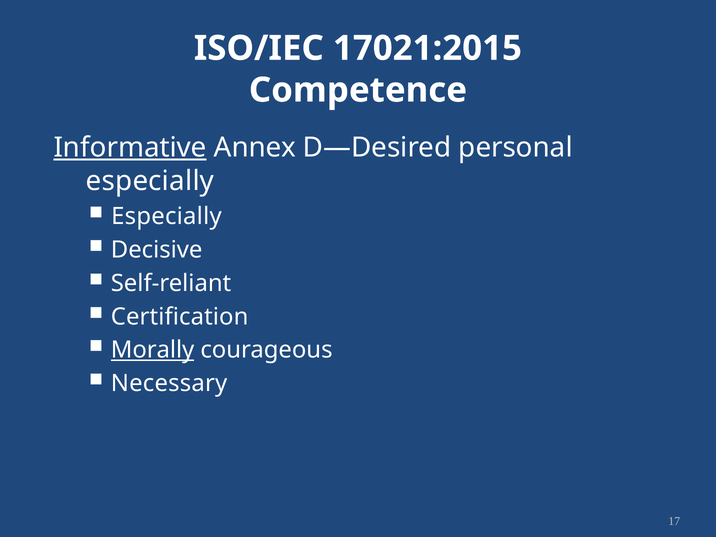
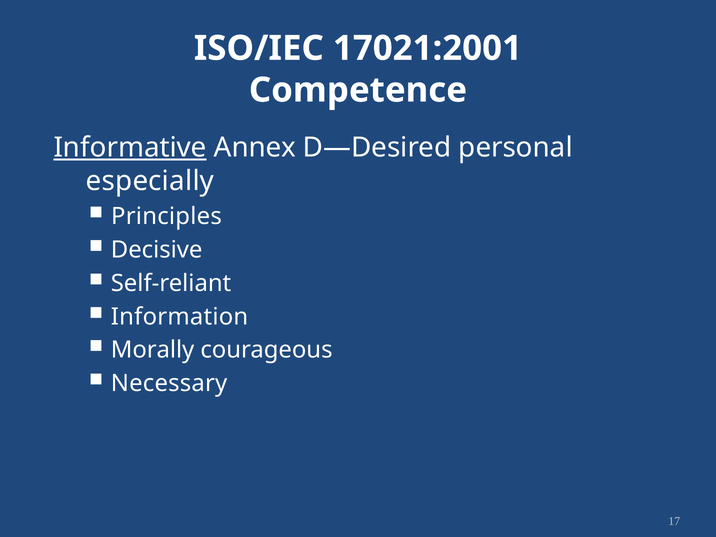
17021:2015: 17021:2015 -> 17021:2001 (427, 48)
Especially: Especially -> Principles (166, 216)
Certification: Certification -> Information (180, 317)
Morally underline: present -> none (153, 350)
